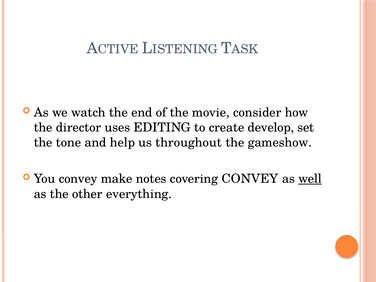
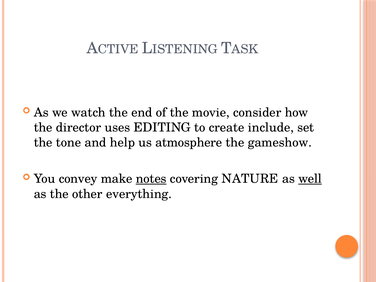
develop: develop -> include (271, 127)
throughout: throughout -> atmosphere (189, 142)
notes underline: none -> present (151, 179)
covering CONVEY: CONVEY -> NATURE (250, 179)
